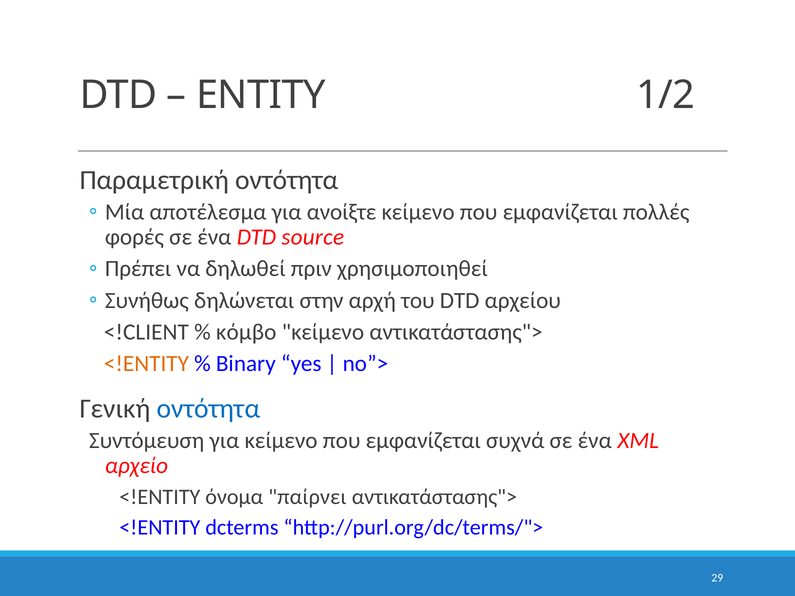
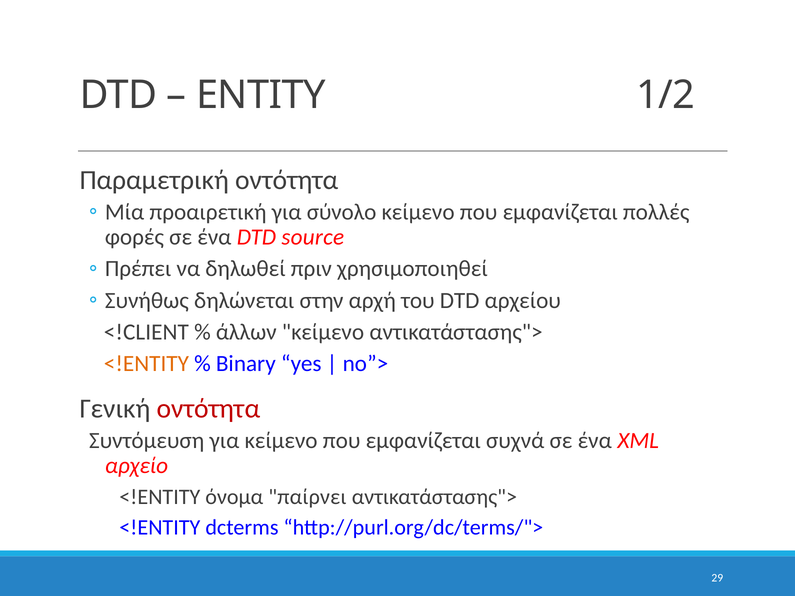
αποτέλεσμα: αποτέλεσμα -> προαιρετική (208, 212)
ανοίξτε: ανοίξτε -> σύνολο (342, 212)
κόμβο: κόμβο -> άλλων (246, 332)
οντότητα colour: blue -> red (209, 409)
